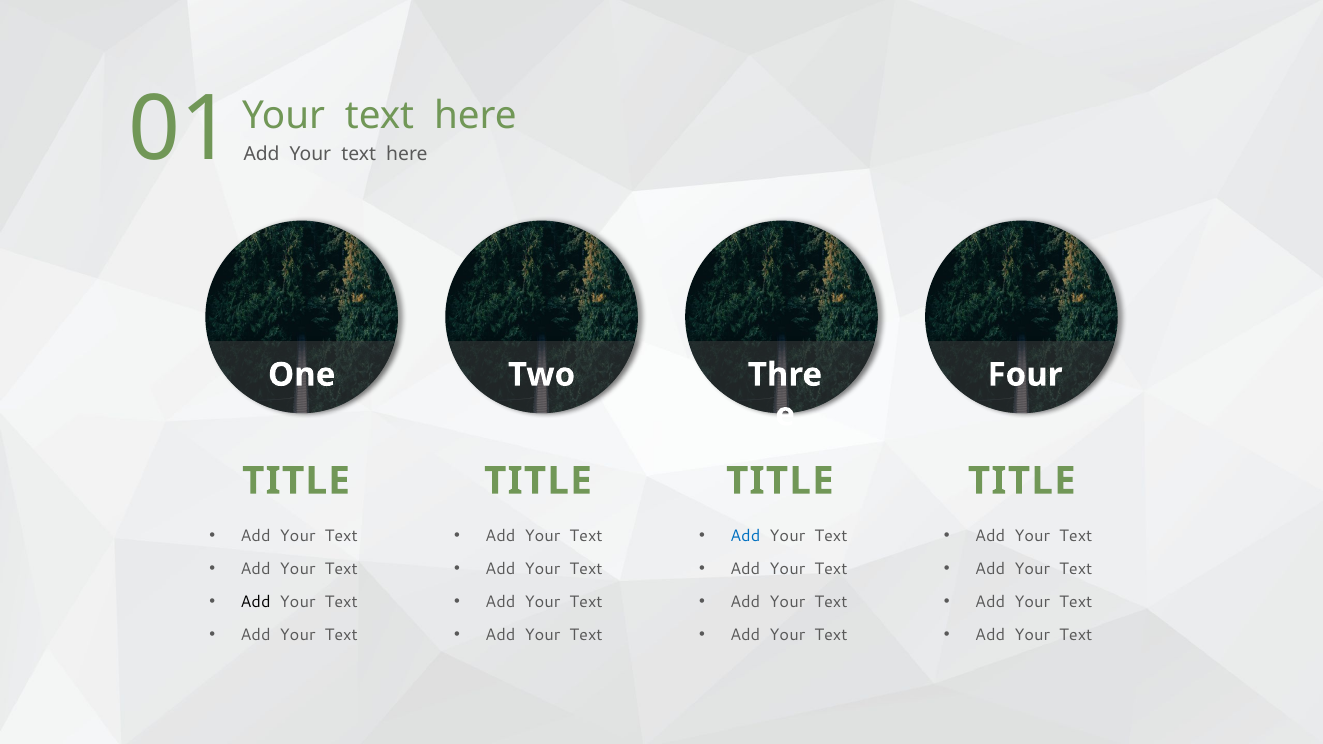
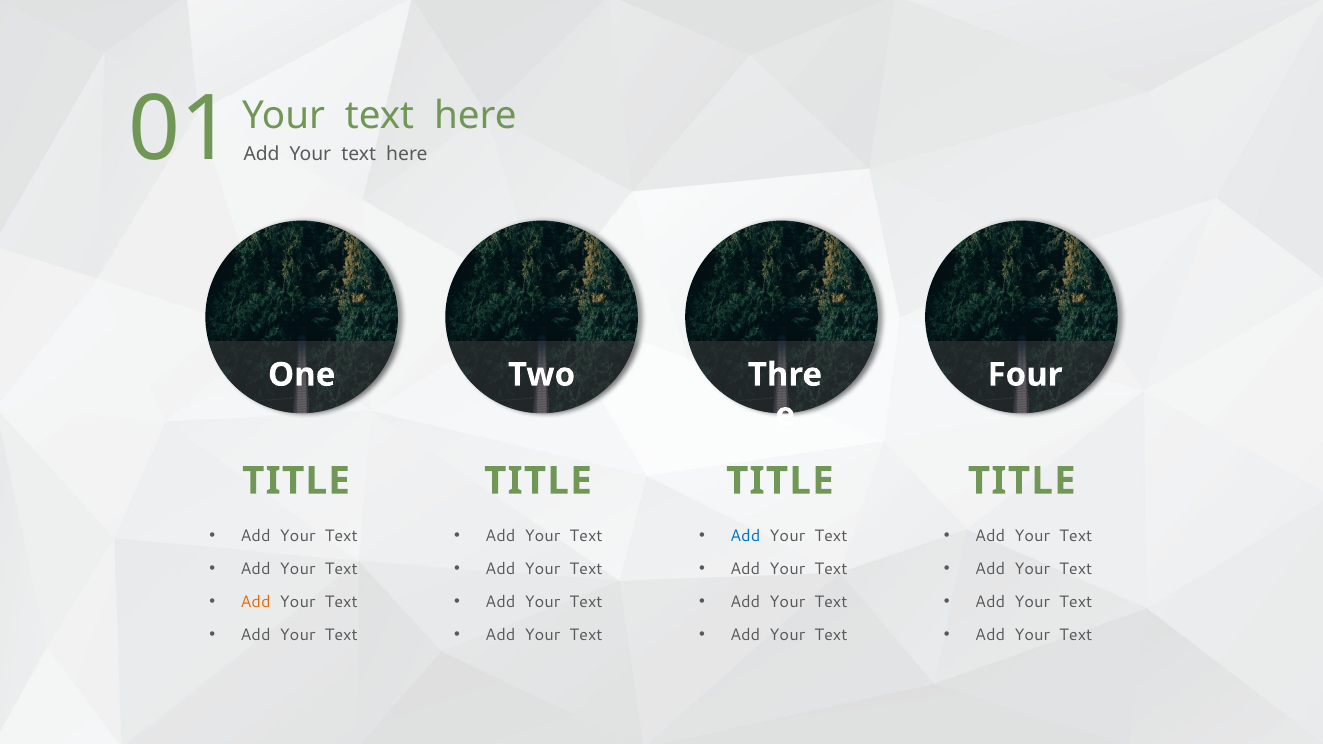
Add colour: black -> orange (255, 602)
